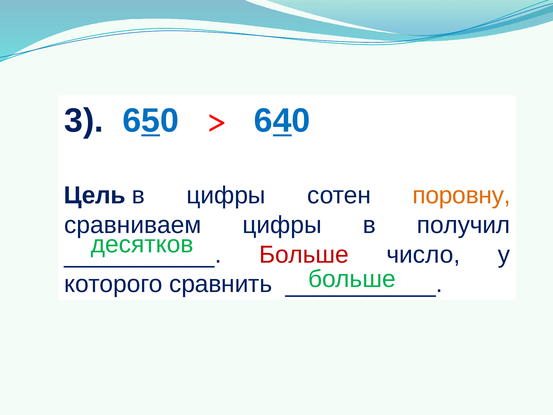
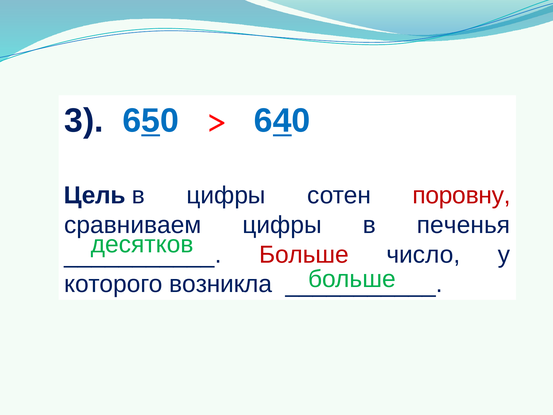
поровну colour: orange -> red (462, 195)
получил: получил -> печенья (464, 225)
сравнить: сравнить -> возникла (221, 284)
